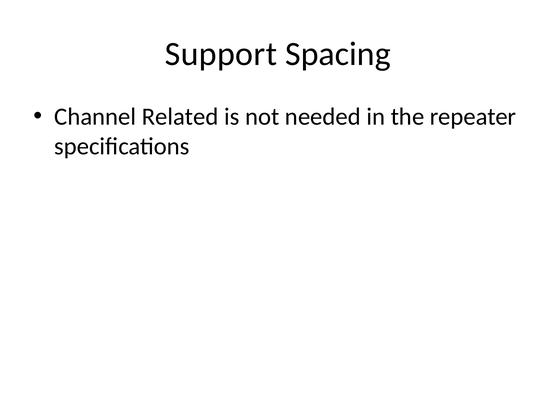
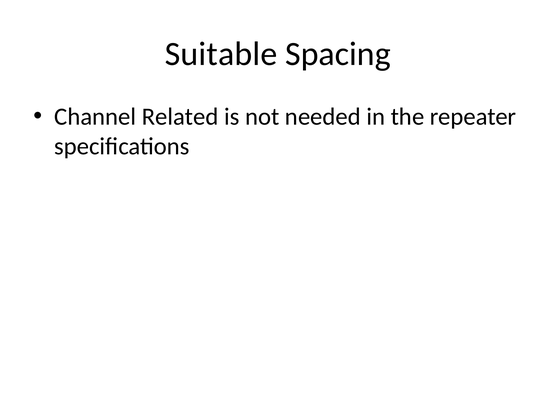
Support: Support -> Suitable (221, 54)
